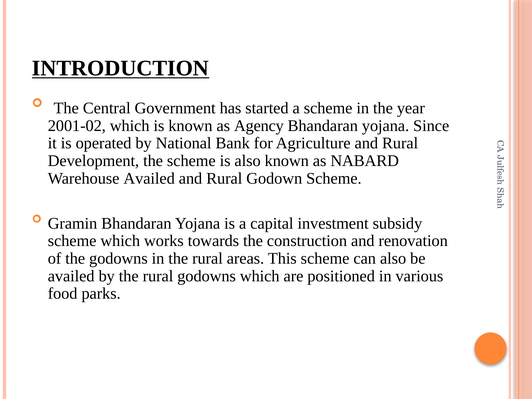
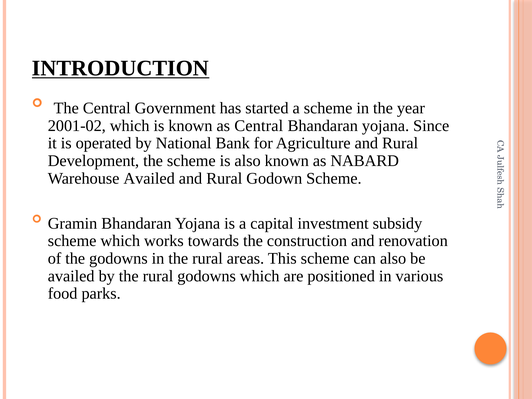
as Agency: Agency -> Central (259, 126)
